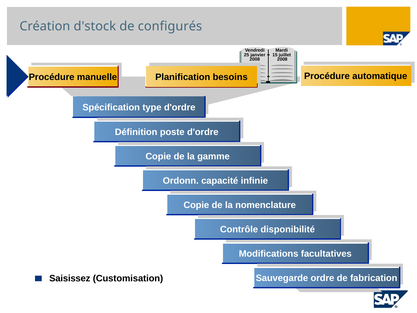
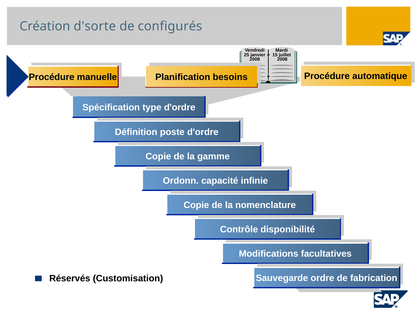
d'stock: d'stock -> d'sorte (95, 26)
Saisissez: Saisissez -> Réservés (70, 278)
